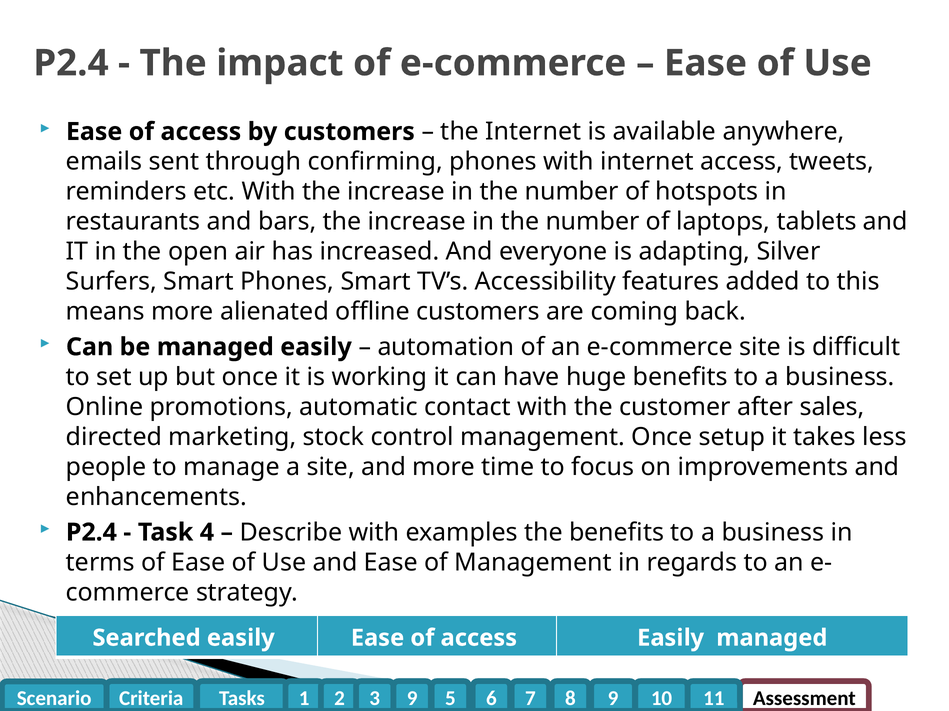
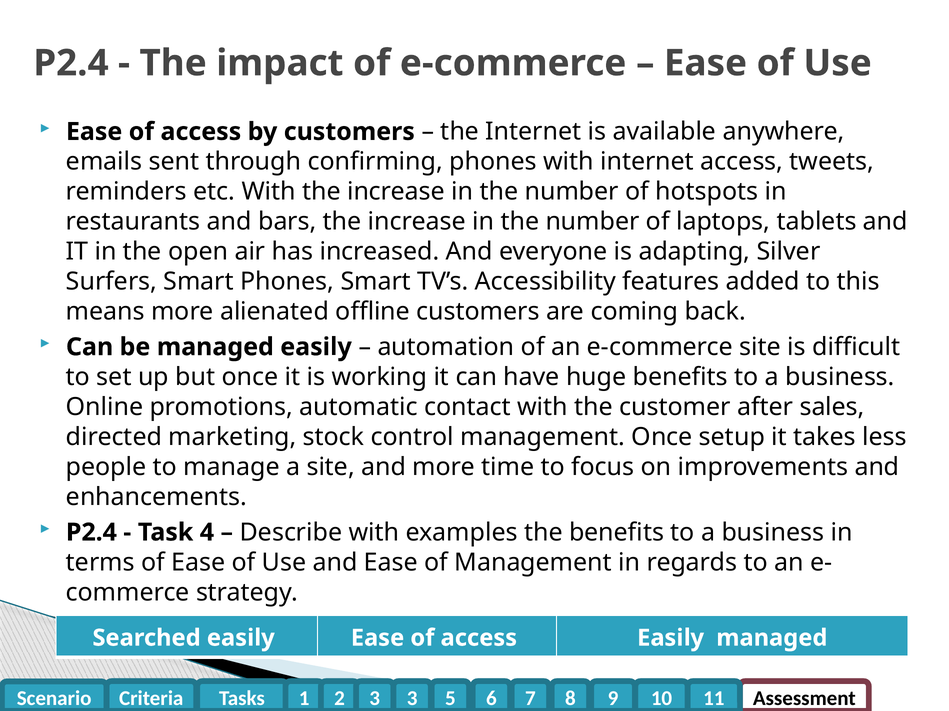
9: 9 -> 3 (412, 699)
